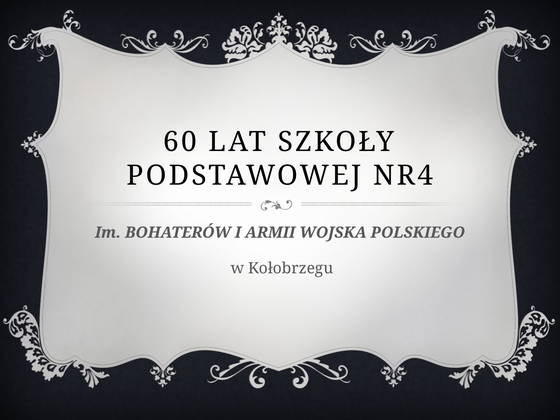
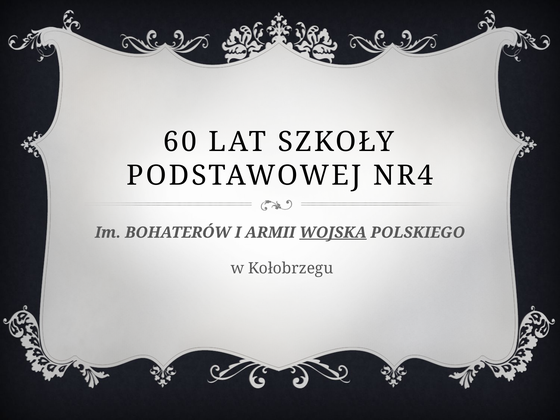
WOJSKA underline: none -> present (333, 233)
